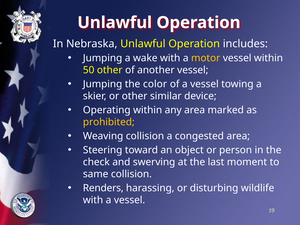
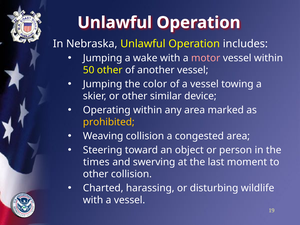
motor colour: yellow -> pink (206, 58)
check: check -> times (96, 162)
same: same -> other (96, 174)
Renders: Renders -> Charted (103, 188)
